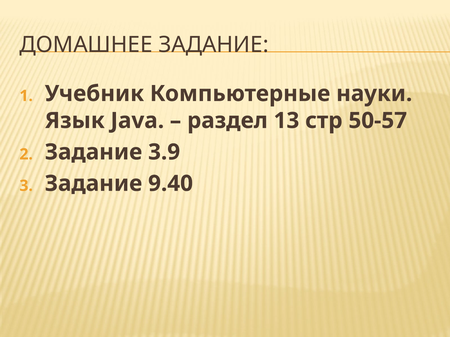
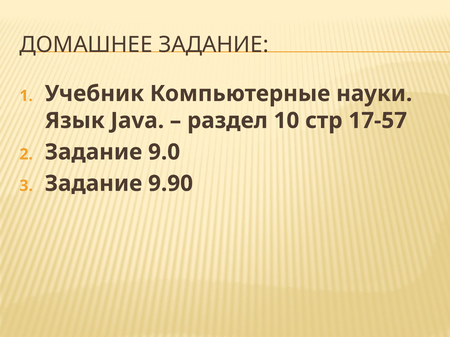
13: 13 -> 10 (286, 121)
50-57: 50-57 -> 17-57 (378, 121)
3.9: 3.9 -> 9.0 (164, 152)
9.40: 9.40 -> 9.90 (171, 184)
